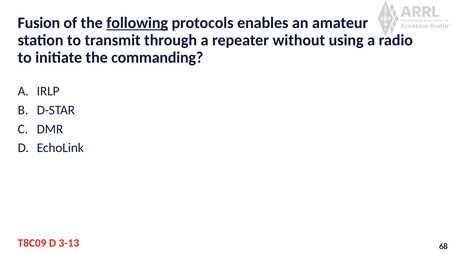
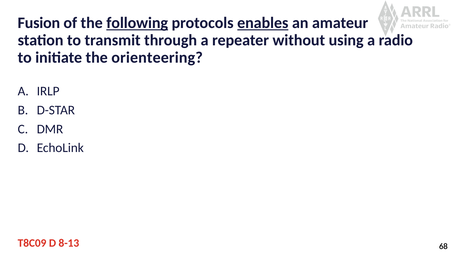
enables underline: none -> present (263, 23)
commanding: commanding -> orienteering (157, 57)
3-13: 3-13 -> 8-13 (69, 243)
